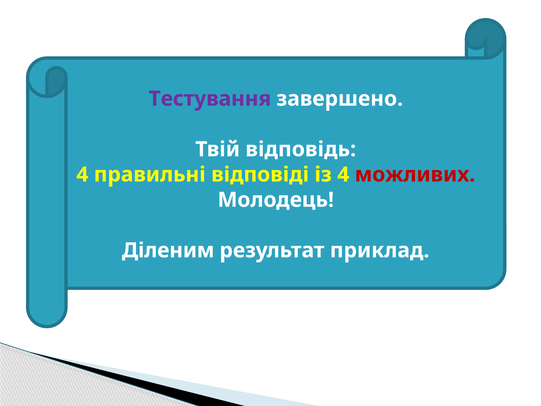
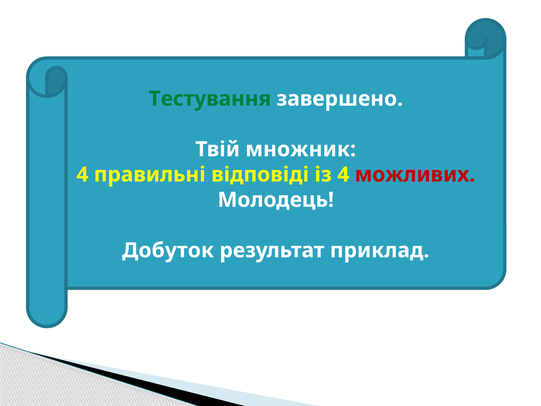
Тестування colour: purple -> green (210, 99)
відповідь: відповідь -> множник (301, 149)
Діленим: Діленим -> Добуток (168, 250)
